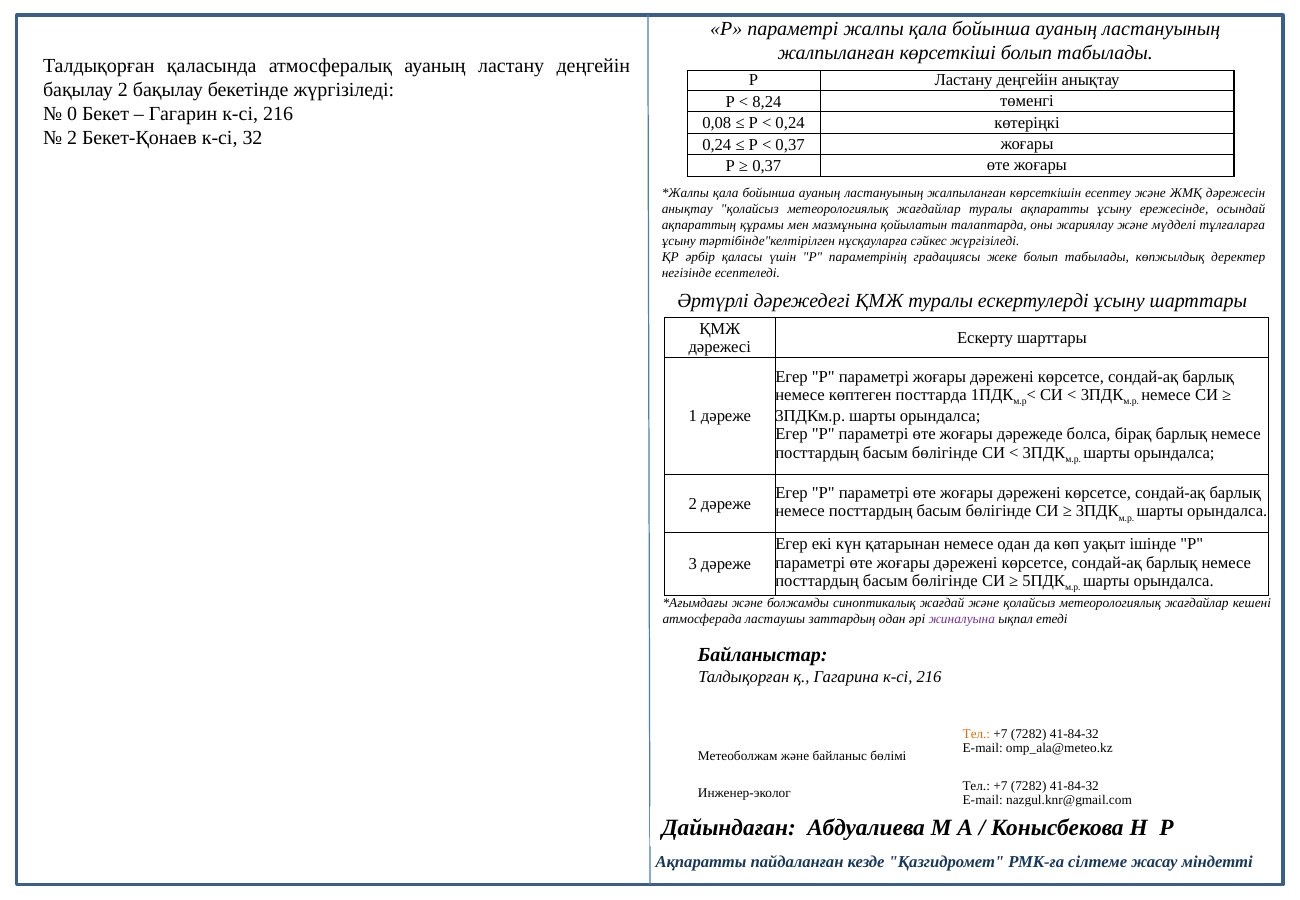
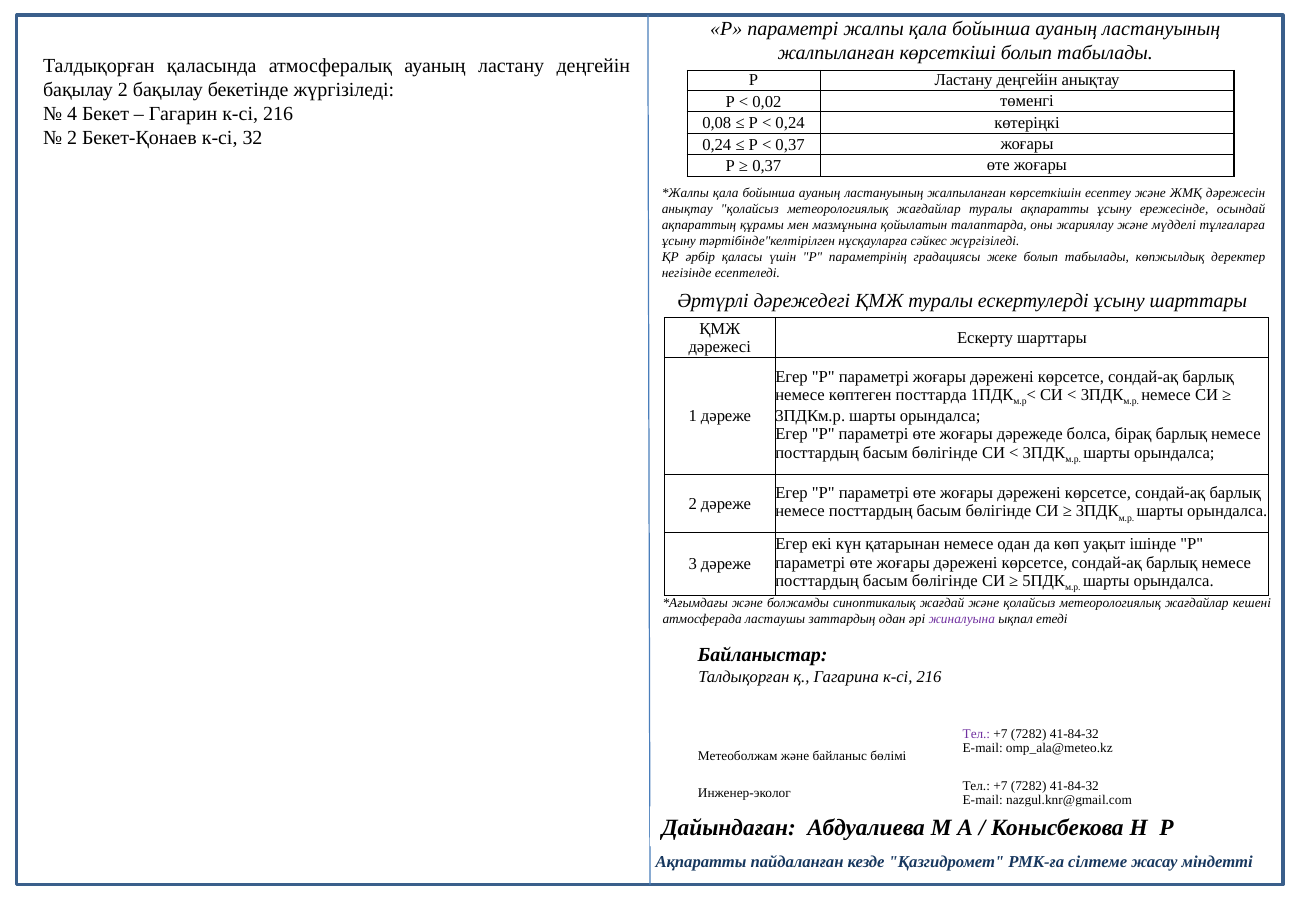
8,24: 8,24 -> 0,02 (767, 102)
0: 0 -> 4 (72, 114)
Тел colour: orange -> purple (976, 734)
